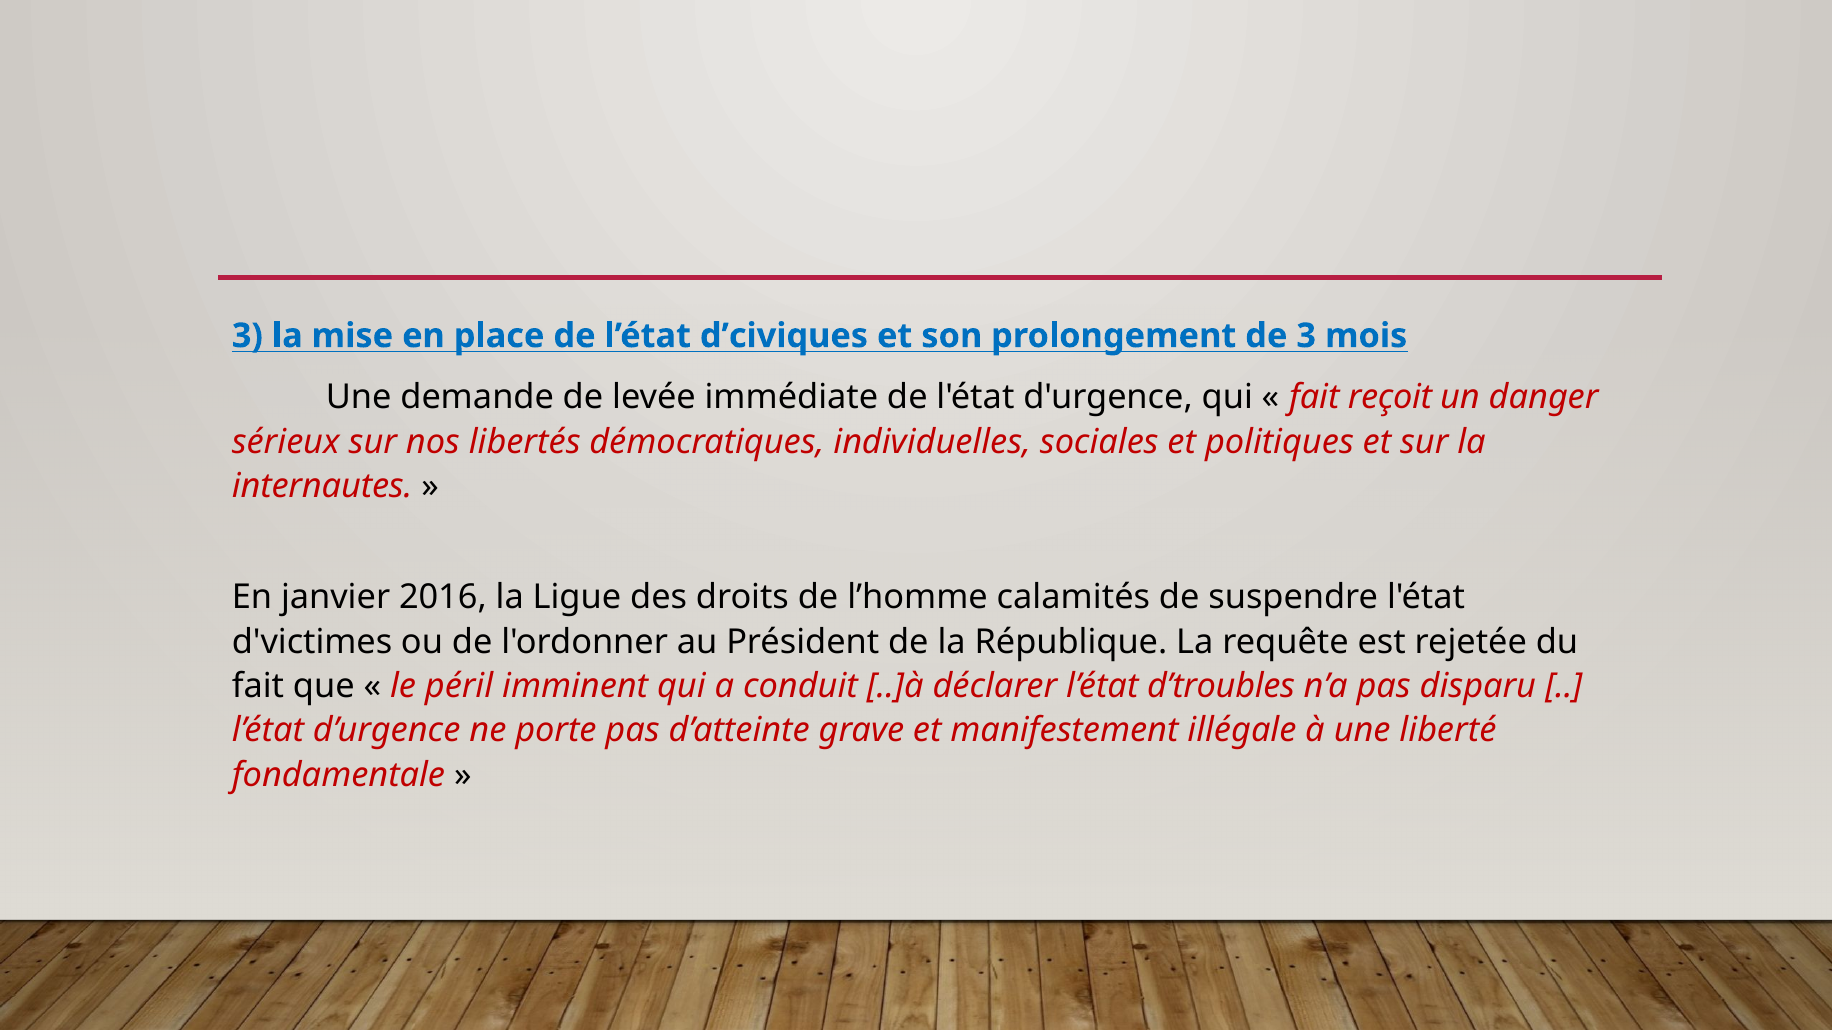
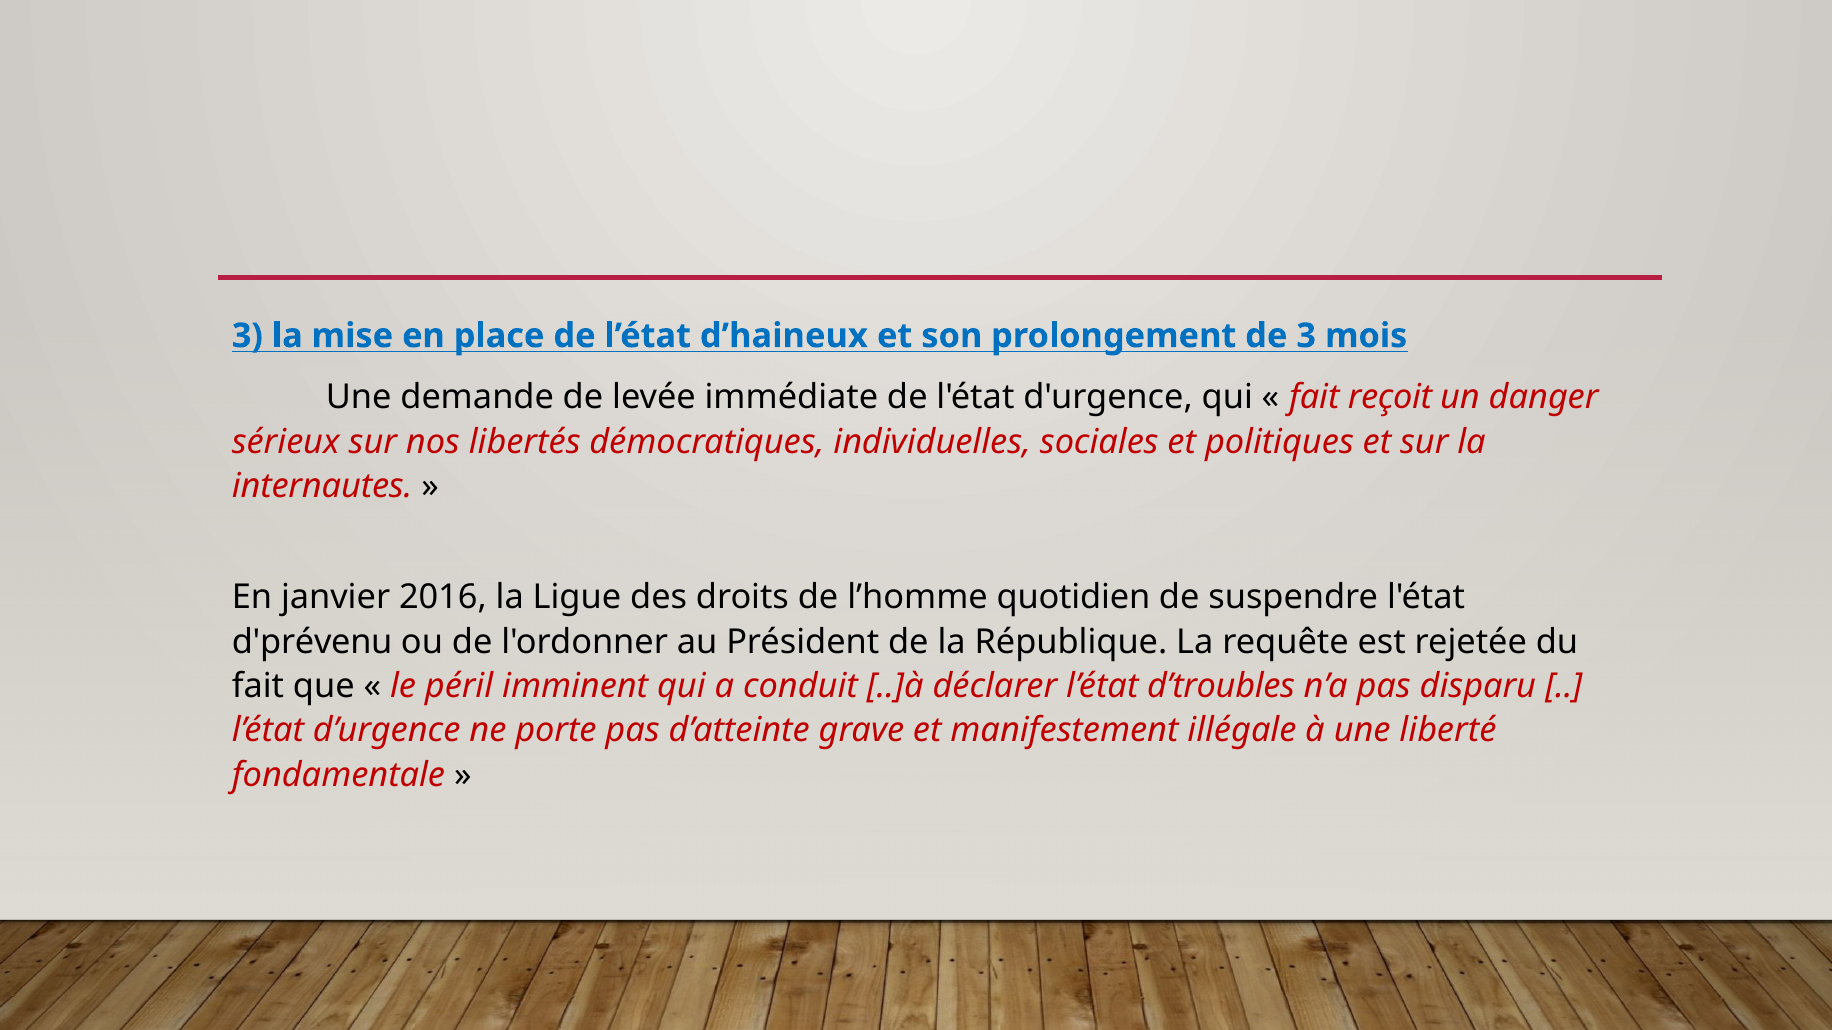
d’civiques: d’civiques -> d’haineux (784, 336)
calamités: calamités -> quotidien (1073, 598)
d'victimes: d'victimes -> d'prévenu (312, 642)
